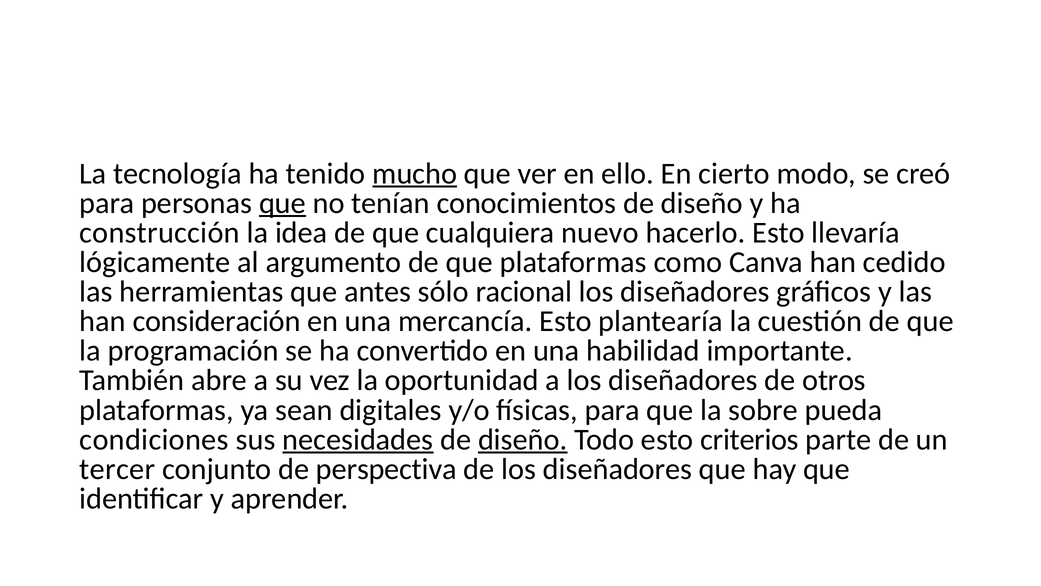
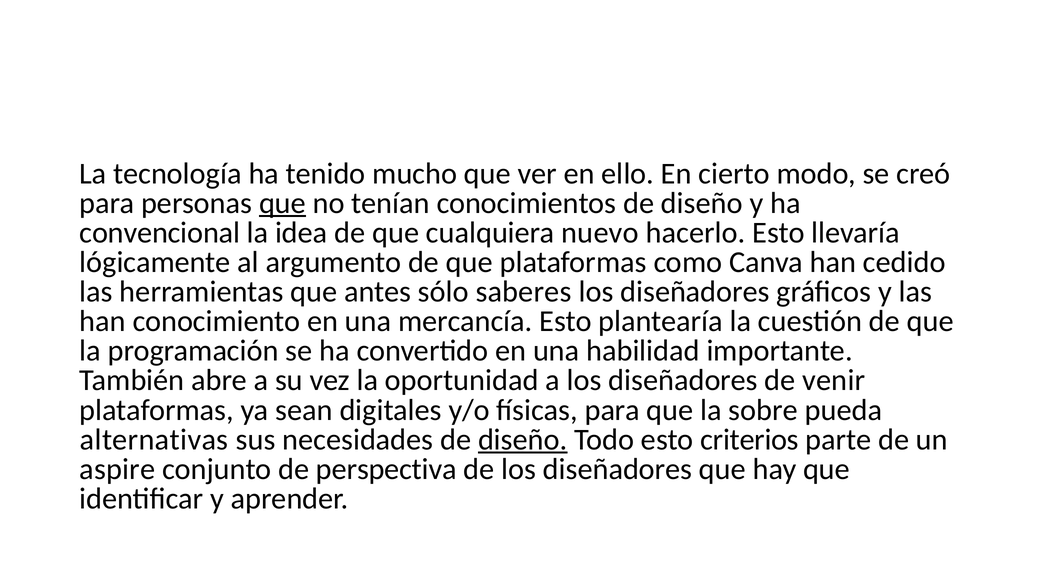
mucho underline: present -> none (415, 173)
construcción: construcción -> convencional (160, 232)
racional: racional -> saberes (524, 292)
consideración: consideración -> conocimiento (216, 321)
otros: otros -> venir (834, 380)
condiciones: condiciones -> alternativas (154, 439)
necesidades underline: present -> none (358, 439)
tercer: tercer -> aspire (117, 469)
